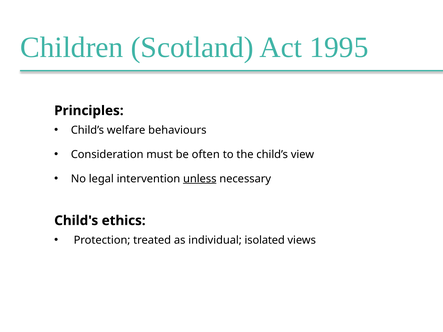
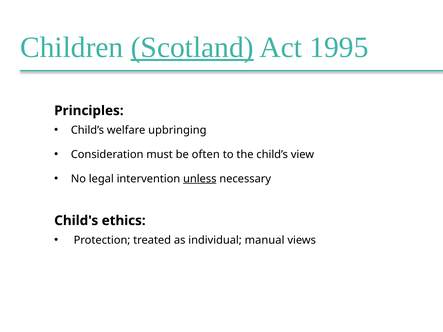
Scotland underline: none -> present (192, 47)
behaviours: behaviours -> upbringing (177, 130)
isolated: isolated -> manual (265, 240)
